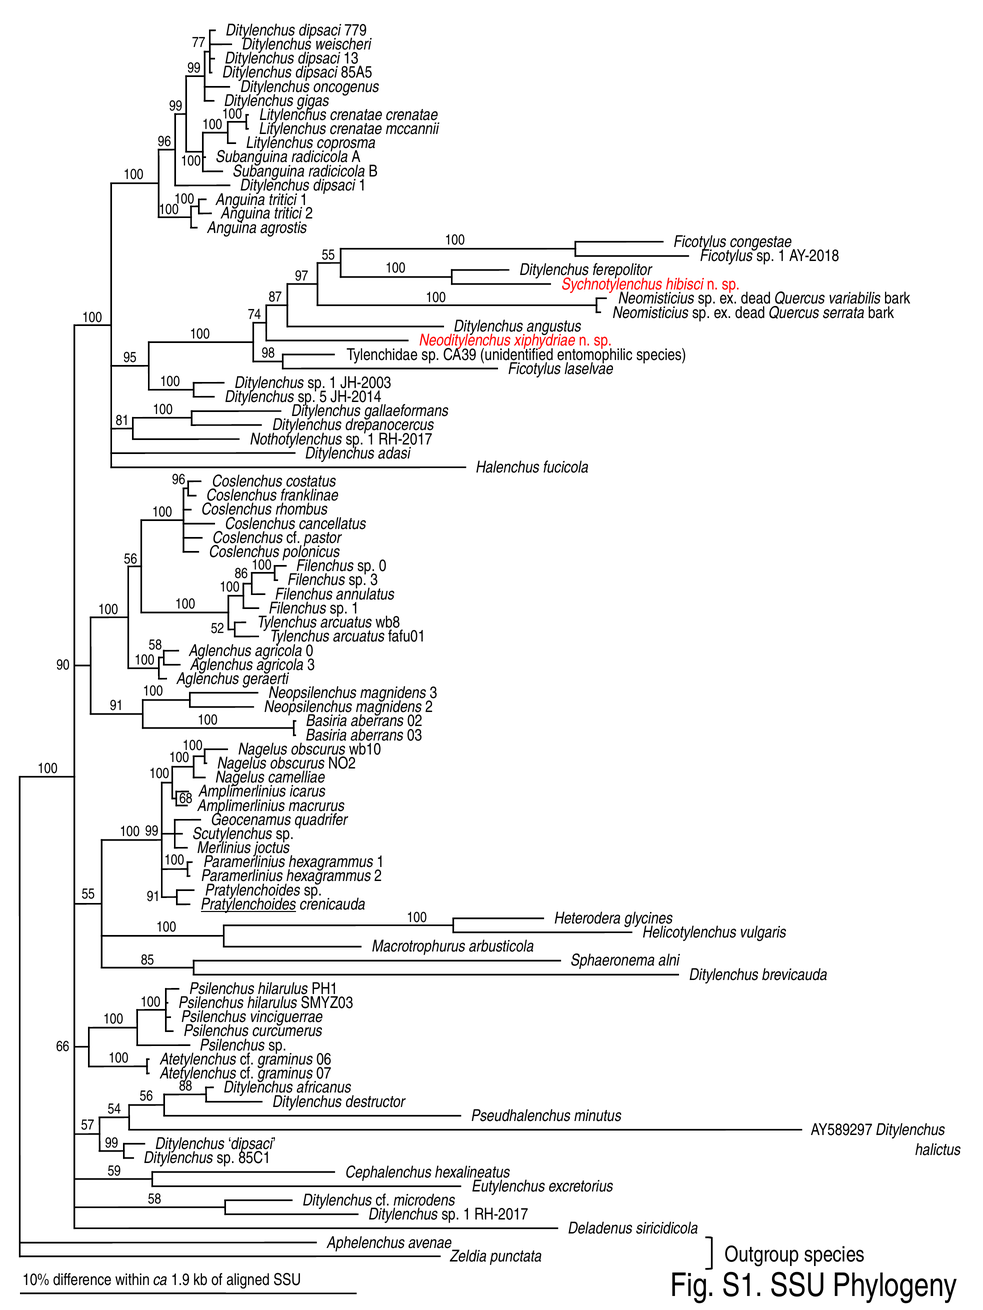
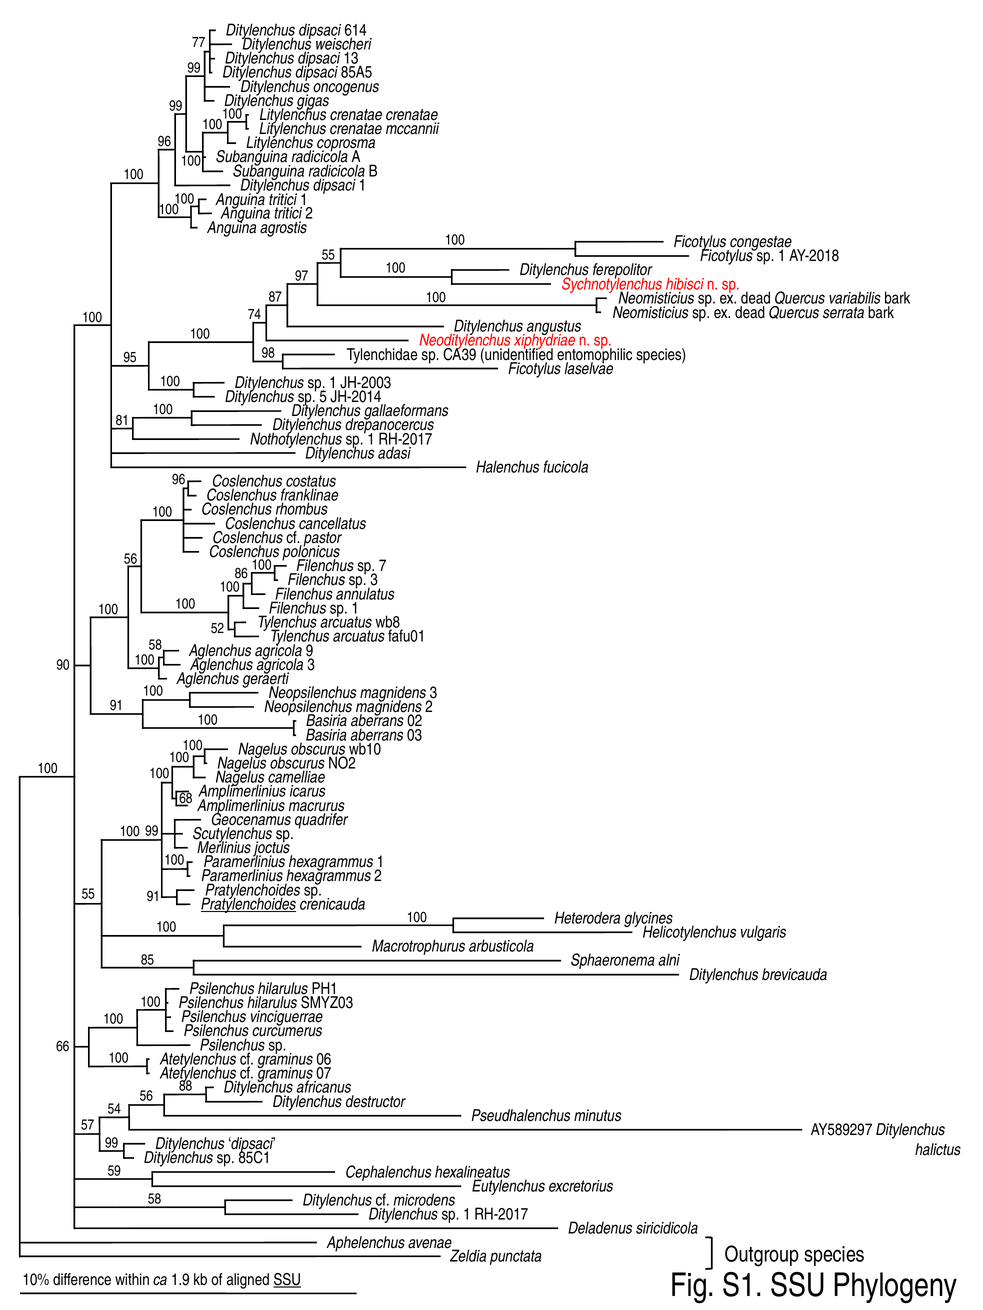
779: 779 -> 614 (356, 30)
sp 0: 0 -> 7 (383, 566)
agricola 0: 0 -> 9 (310, 651)
SSU underline: none -> present (287, 1281)
